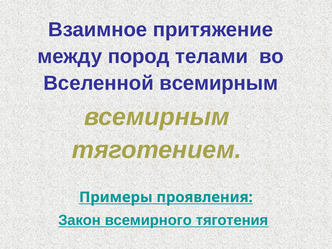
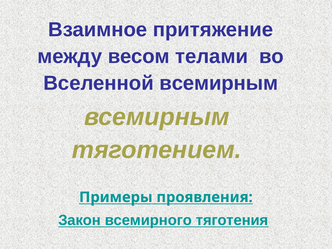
пород: пород -> весом (139, 57)
